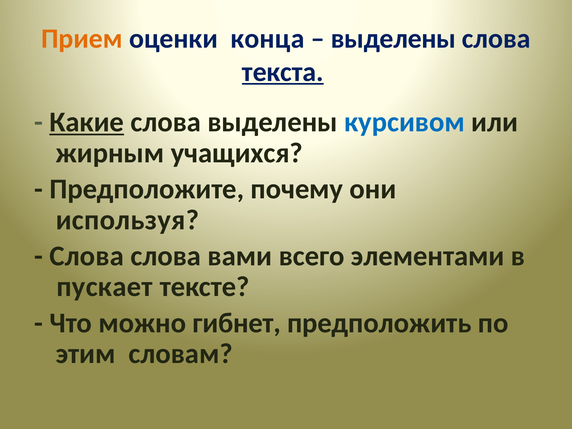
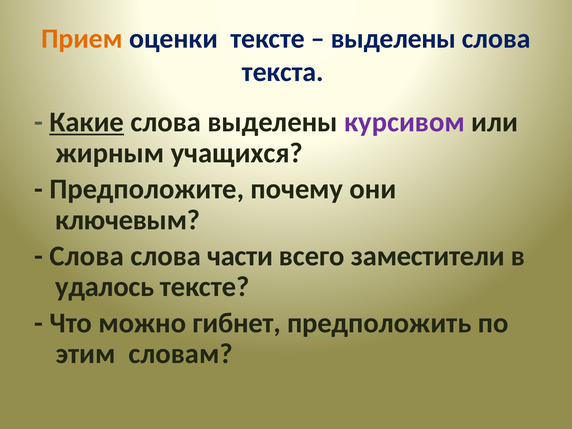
оценки конца: конца -> тексте (268, 39)
текста underline: present -> none (283, 72)
курсивом colour: blue -> purple (404, 122)
используя: используя -> ключевым (128, 220)
вами: вами -> части (240, 256)
элементами: элементами -> заместители (428, 256)
пускает: пускает -> удалось (105, 287)
